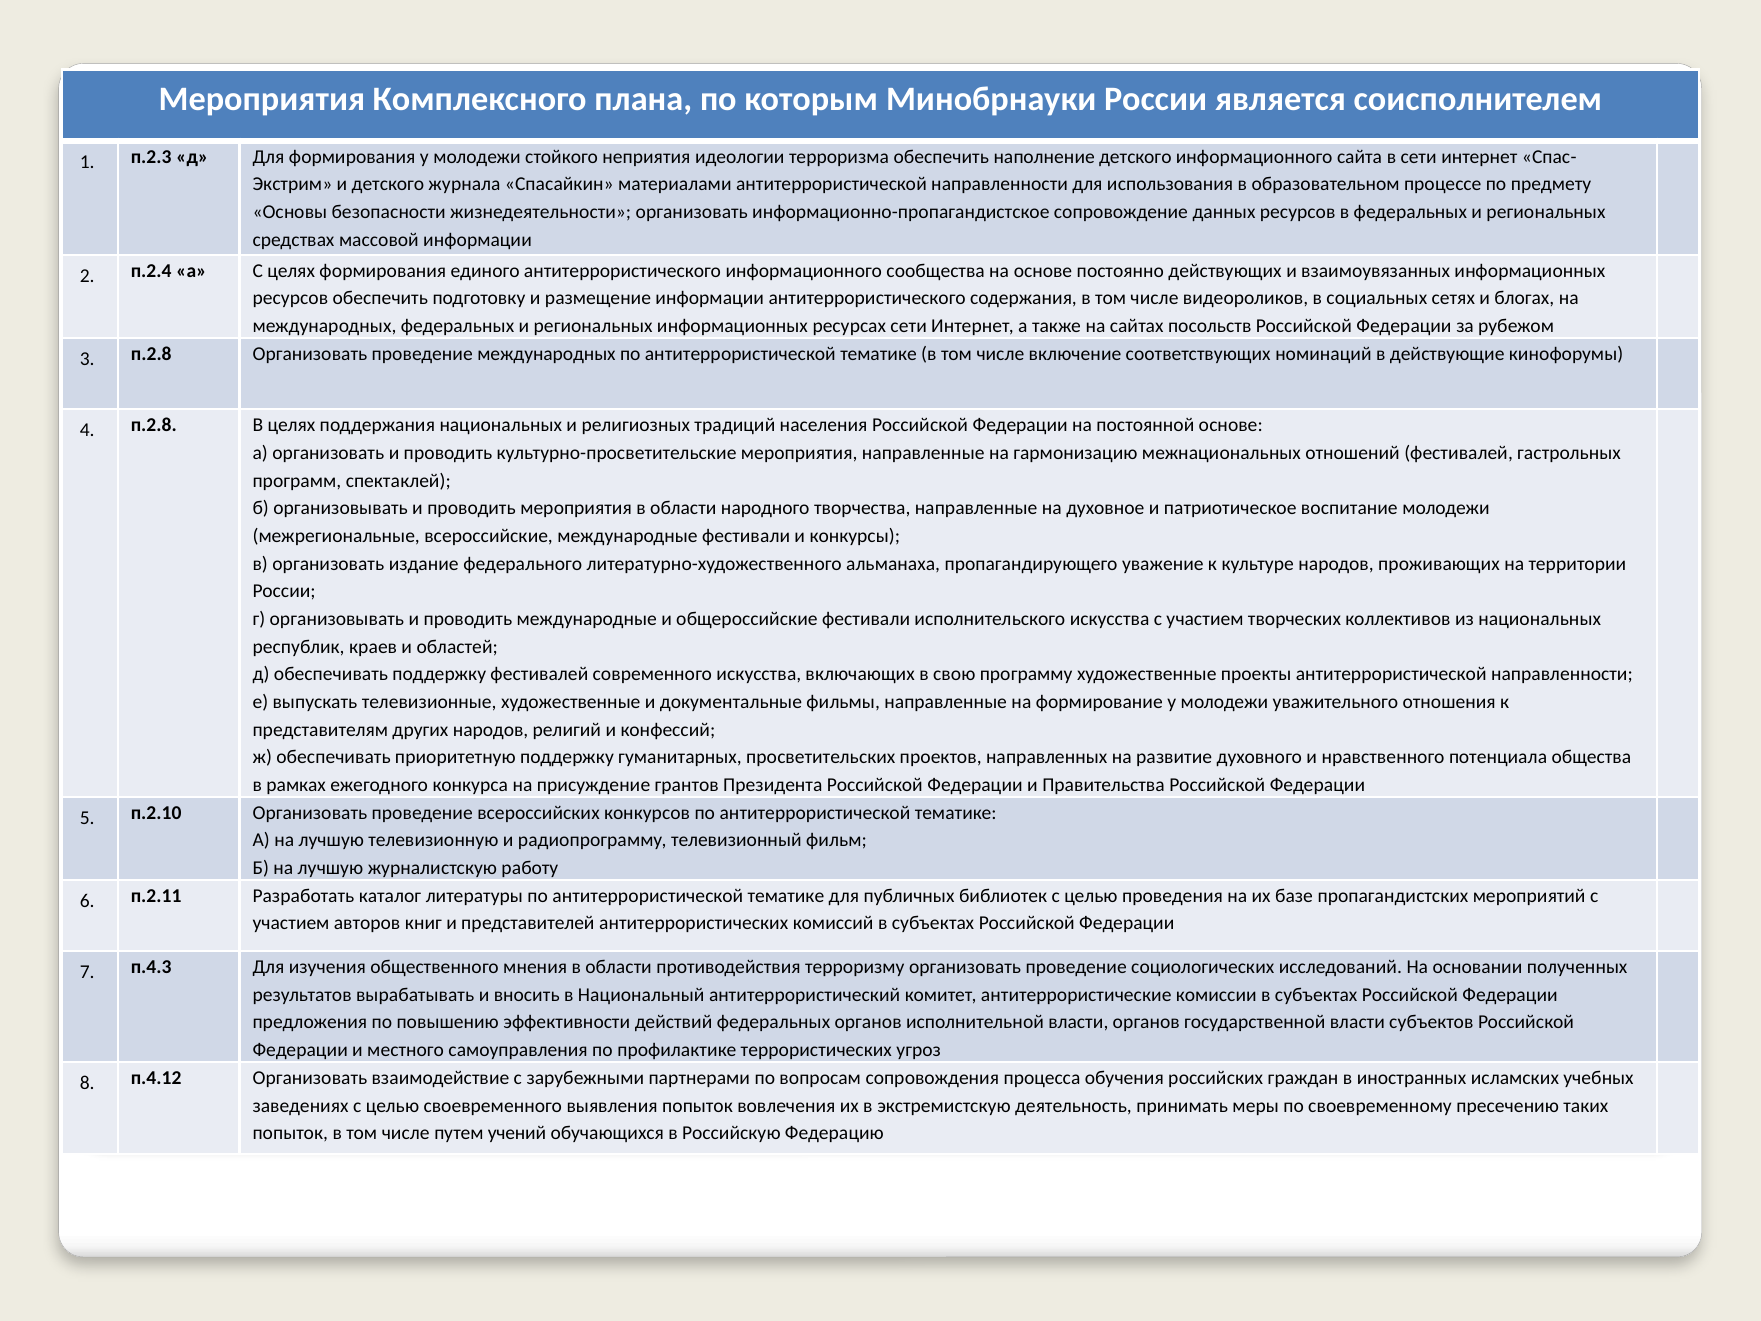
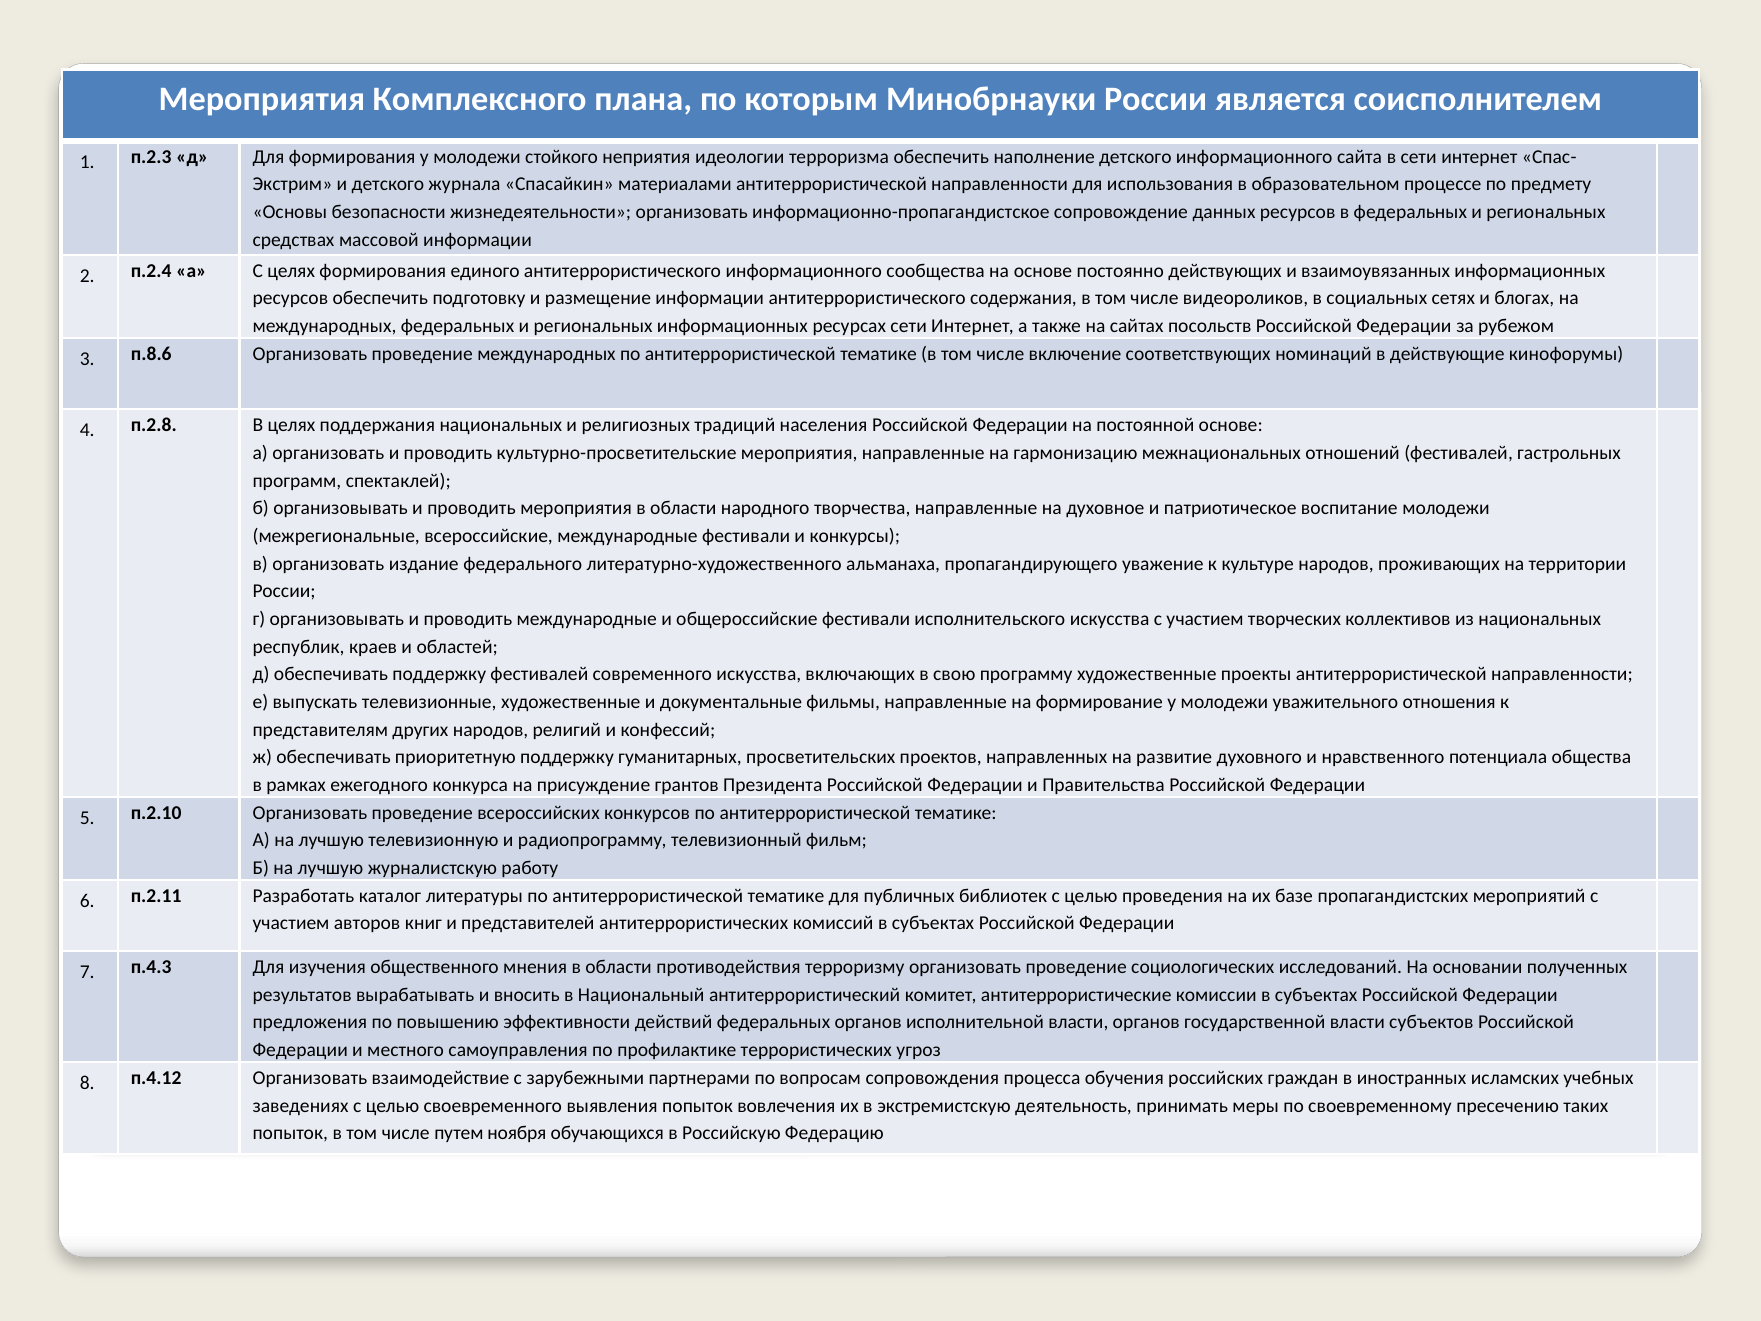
3 п.2.8: п.2.8 -> п.8.6 (151, 354)
учений: учений -> ноября (517, 1133)
